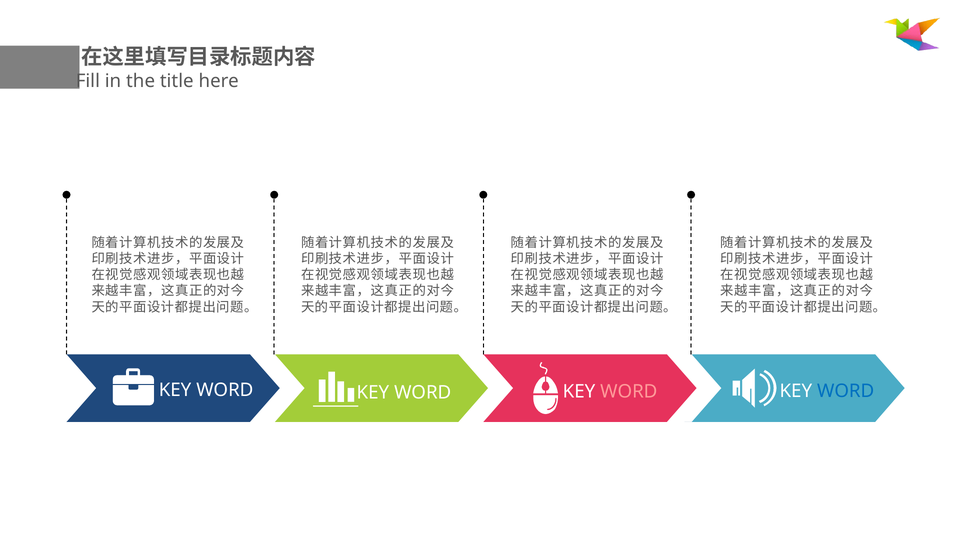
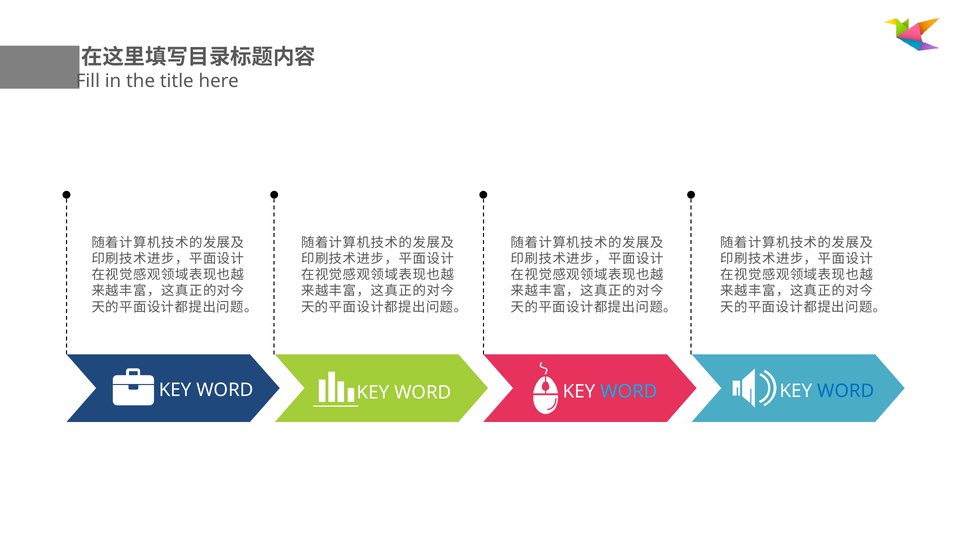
WORD colour: pink -> light blue (629, 392)
